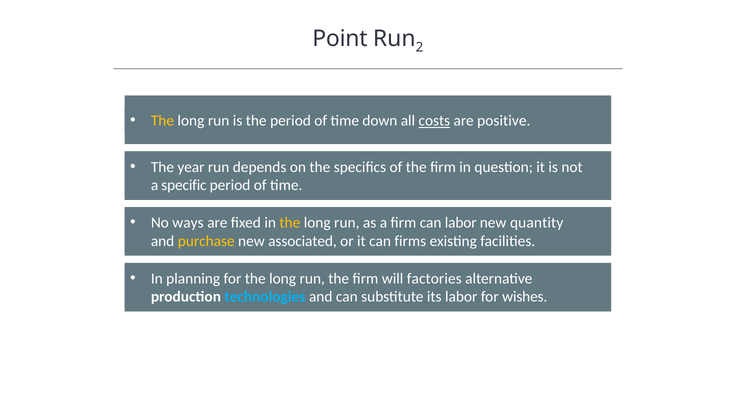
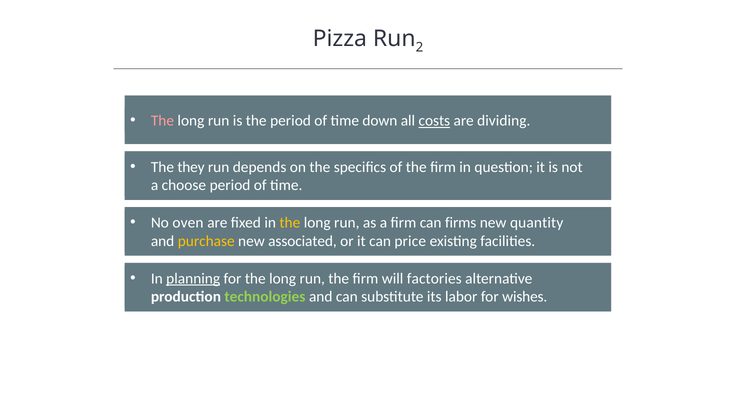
Point: Point -> Pizza (340, 39)
The colour: yellow -> pink (162, 121)
positive: positive -> dividing (504, 121)
year: year -> they (191, 167)
specific: specific -> choose (184, 185)
ways: ways -> oven (188, 223)
can labor: labor -> firms (461, 223)
firms: firms -> price (410, 241)
planning underline: none -> present (193, 279)
technologies colour: light blue -> light green (265, 297)
